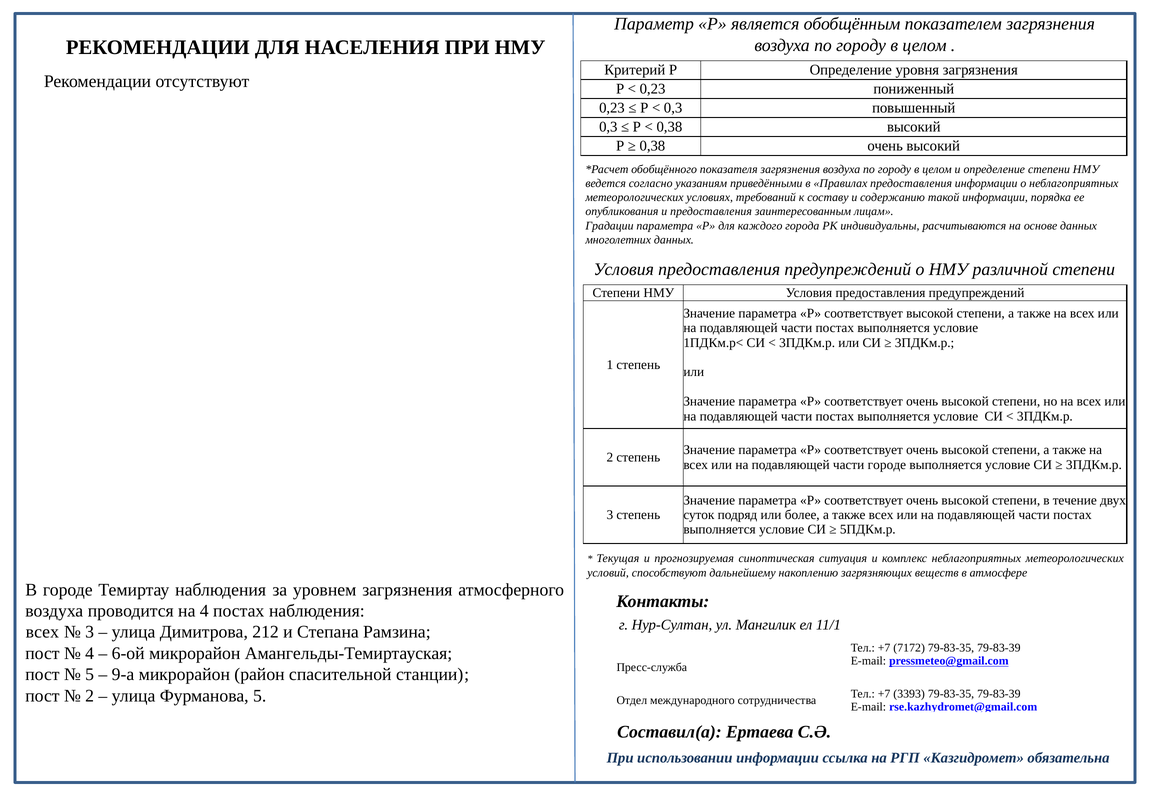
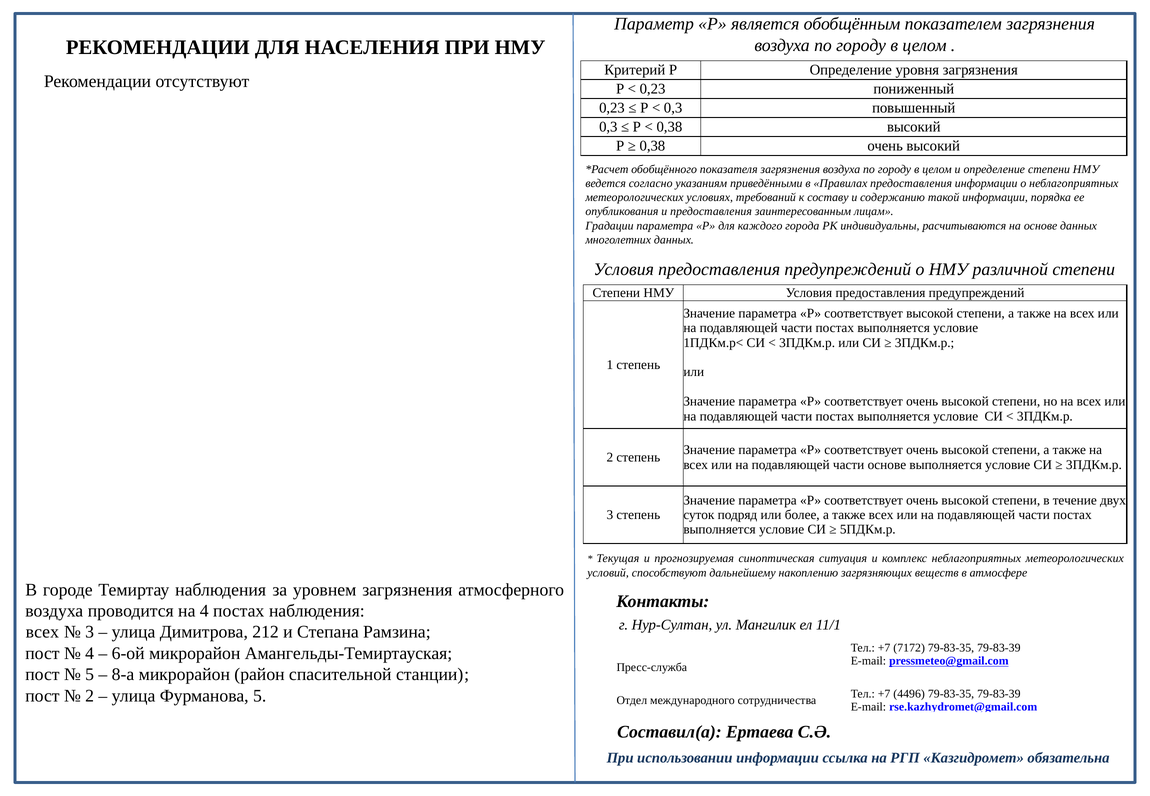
части городе: городе -> основе (887, 465)
9-а: 9-а -> 8-а (123, 675)
3393: 3393 -> 4496 (909, 694)
